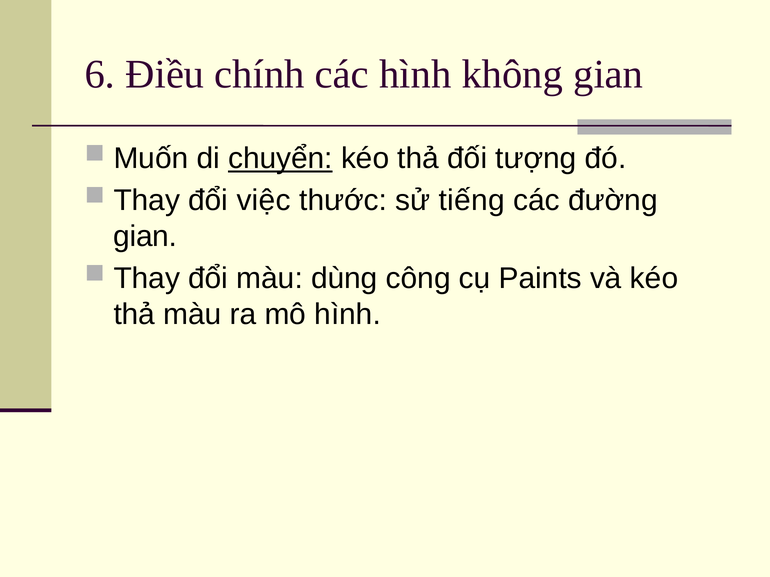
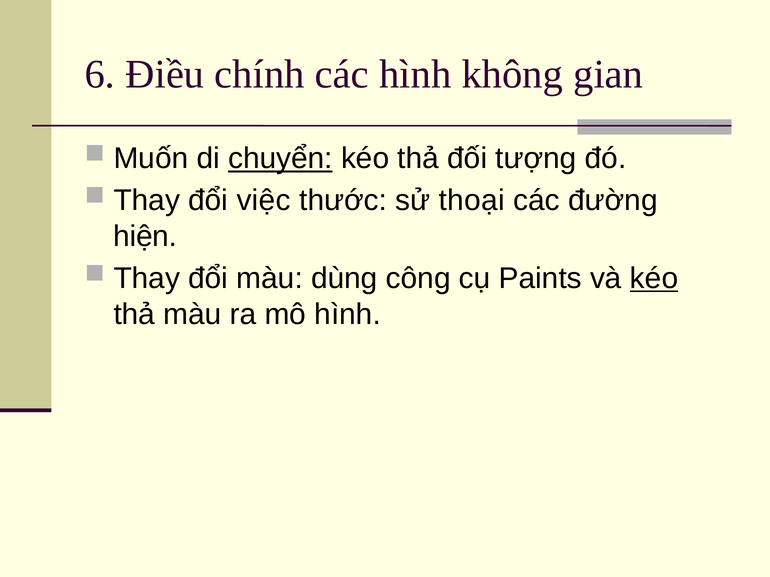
tiếng: tiếng -> thoại (472, 201)
gian: gian -> hiện (145, 237)
kéo underline: none -> present (654, 279)
